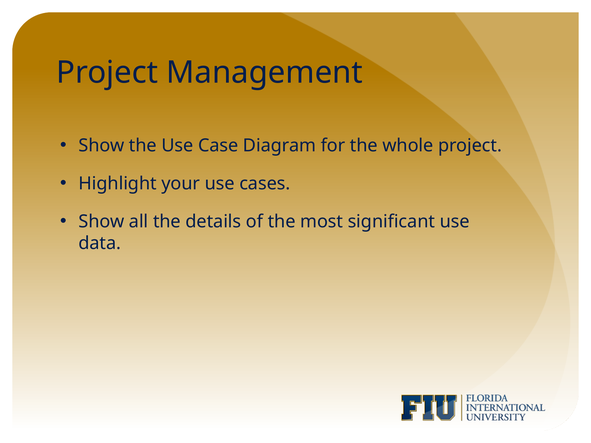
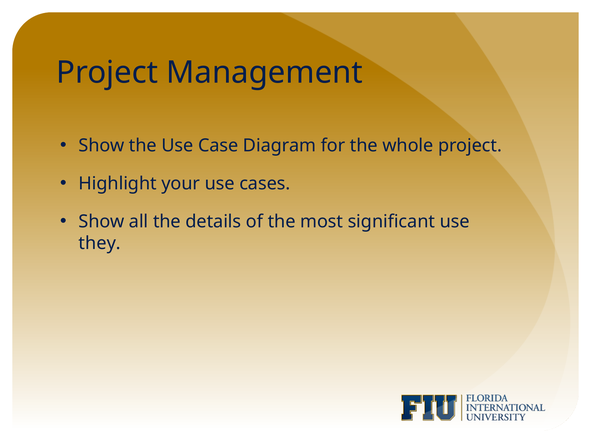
data: data -> they (100, 243)
